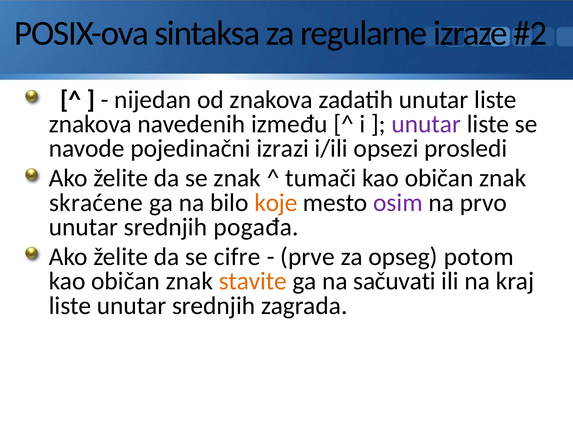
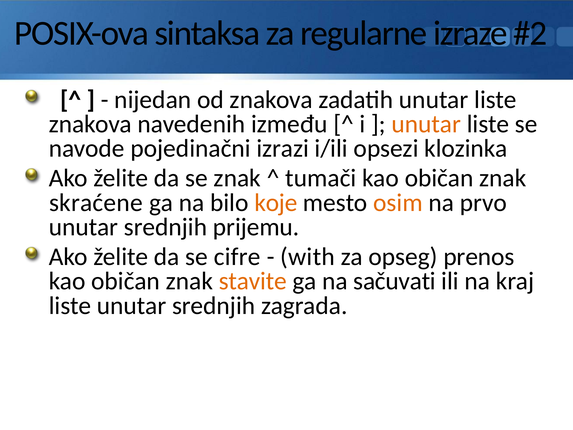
unutar colour: purple -> orange (426, 124)
prosledi: prosledi -> klozinka (466, 148)
osim colour: purple -> orange (398, 202)
pogađa: pogađa -> prijemu (256, 227)
prve: prve -> with (308, 257)
potom: potom -> prenos (479, 257)
